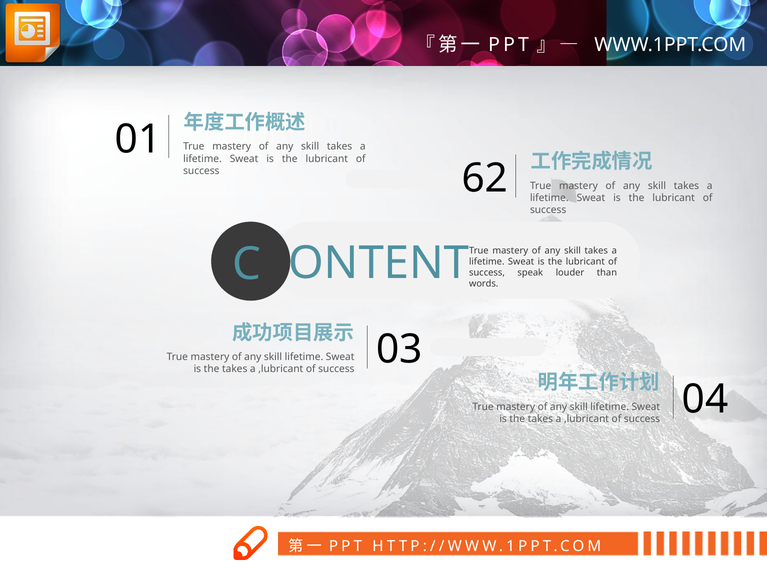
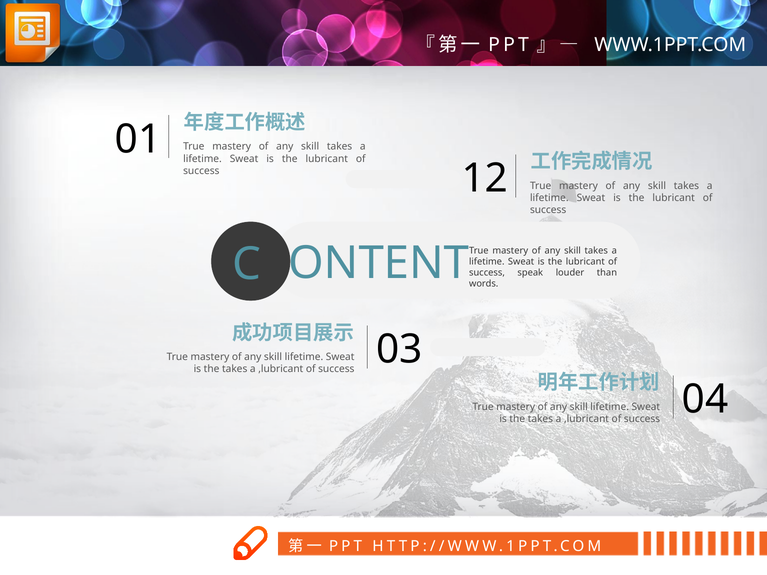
62: 62 -> 12 (485, 178)
